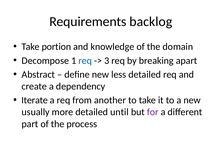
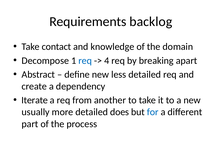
portion: portion -> contact (56, 47)
3: 3 -> 4 (107, 60)
until: until -> does (120, 112)
for colour: purple -> blue (153, 112)
